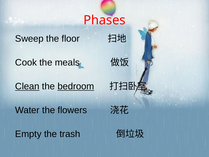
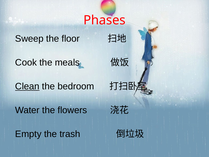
bedroom underline: present -> none (76, 86)
